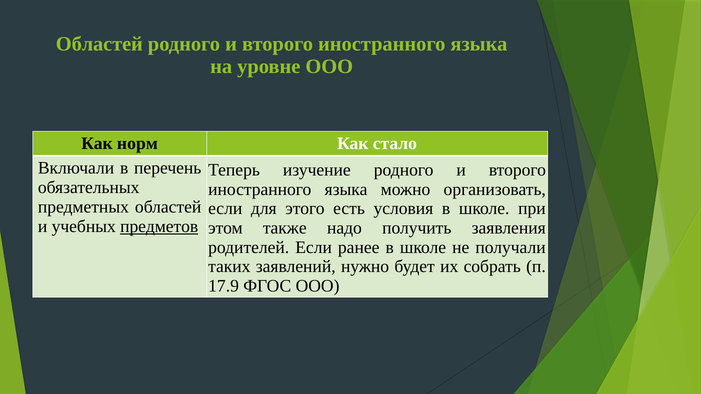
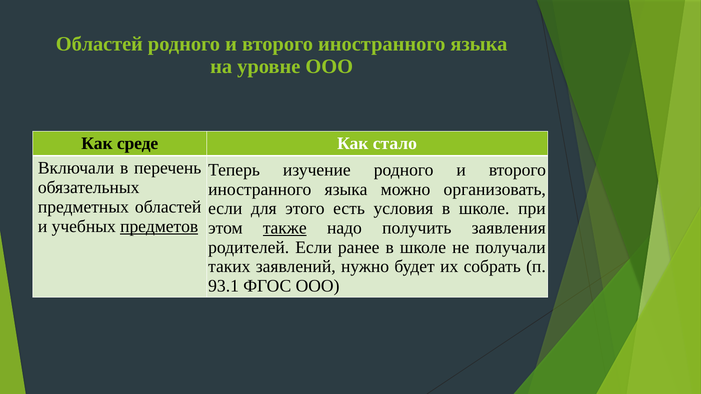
норм: норм -> среде (138, 144)
также underline: none -> present (285, 228)
17.9: 17.9 -> 93.1 (224, 286)
